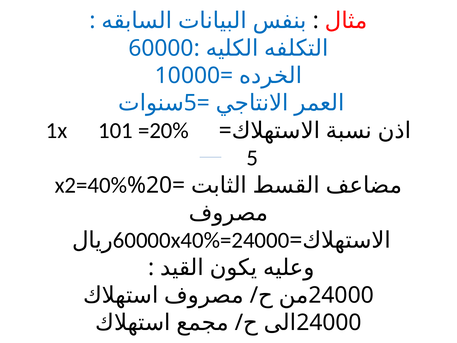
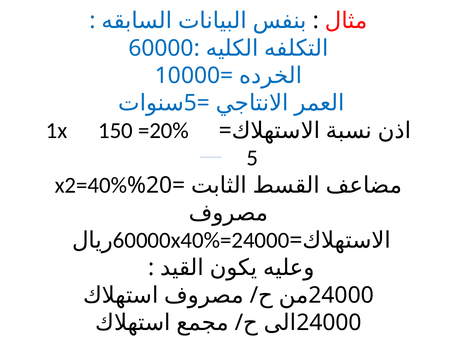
101: 101 -> 150 (116, 130)
